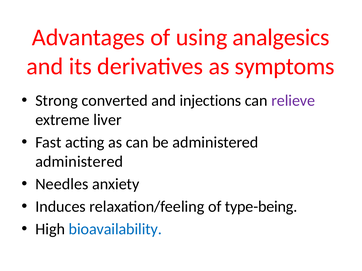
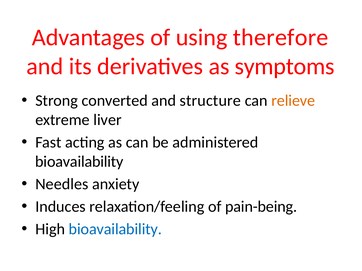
analgesics: analgesics -> therefore (281, 37)
injections: injections -> structure (210, 101)
relieve colour: purple -> orange (293, 101)
administered: administered -> bioavailability (79, 162)
type-being: type-being -> pain-being (261, 207)
